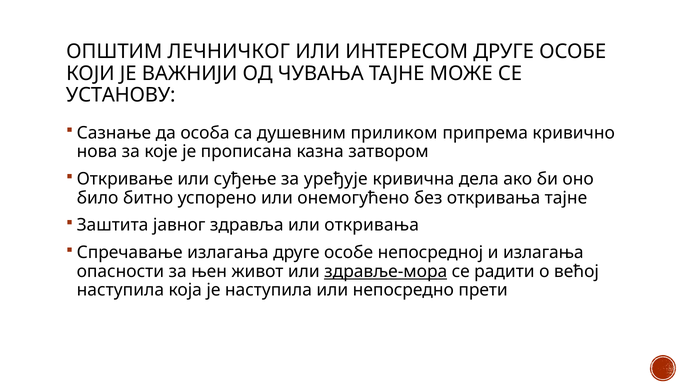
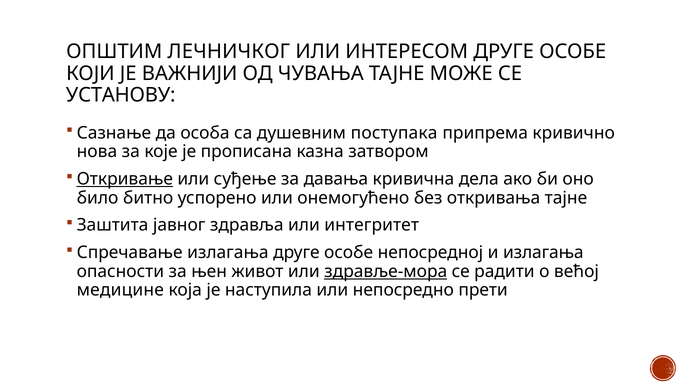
приликом: приликом -> поступака (394, 133)
Откривање underline: none -> present (125, 179)
уређује: уређује -> давања (336, 179)
или откривања: откривања -> интегритет (372, 225)
наступила: наступила -> медицине (120, 290)
